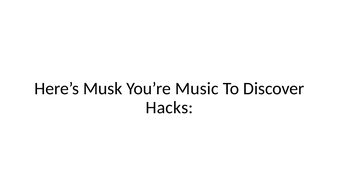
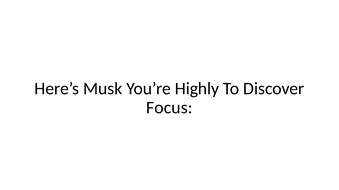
Music: Music -> Highly (197, 89)
Hacks: Hacks -> Focus (169, 108)
